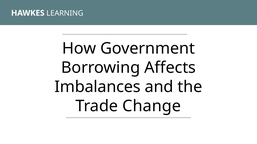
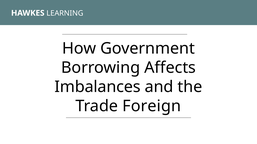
Change: Change -> Foreign (152, 107)
